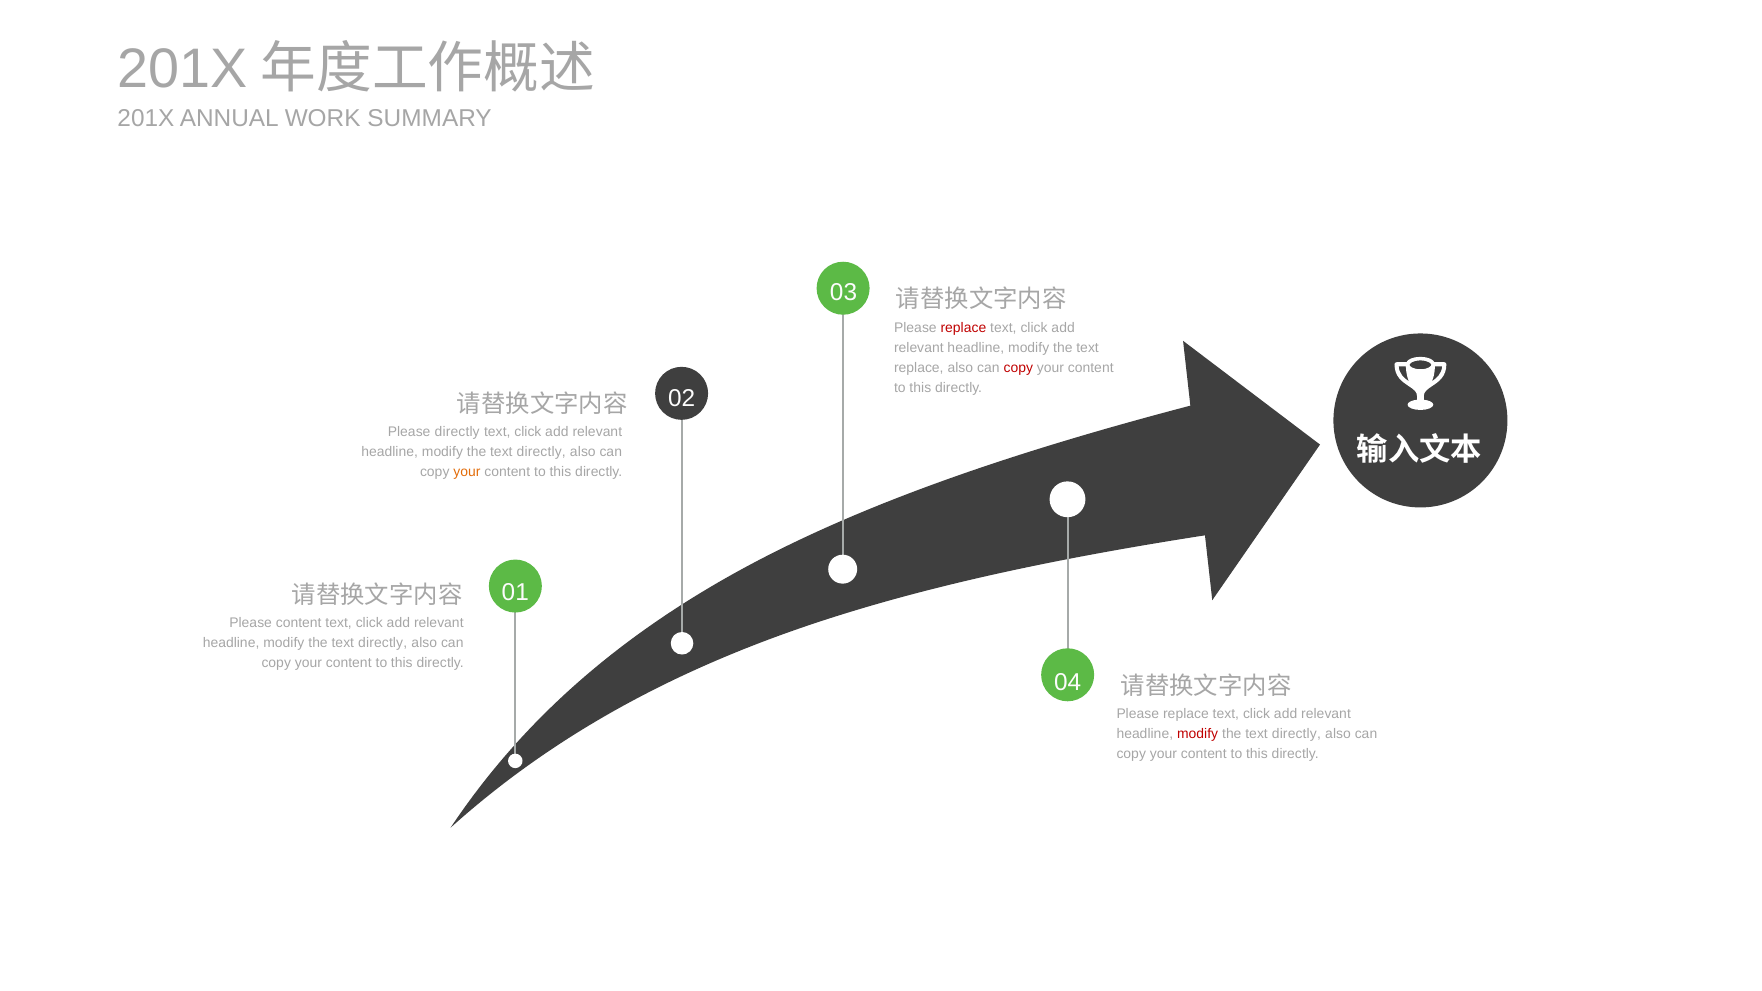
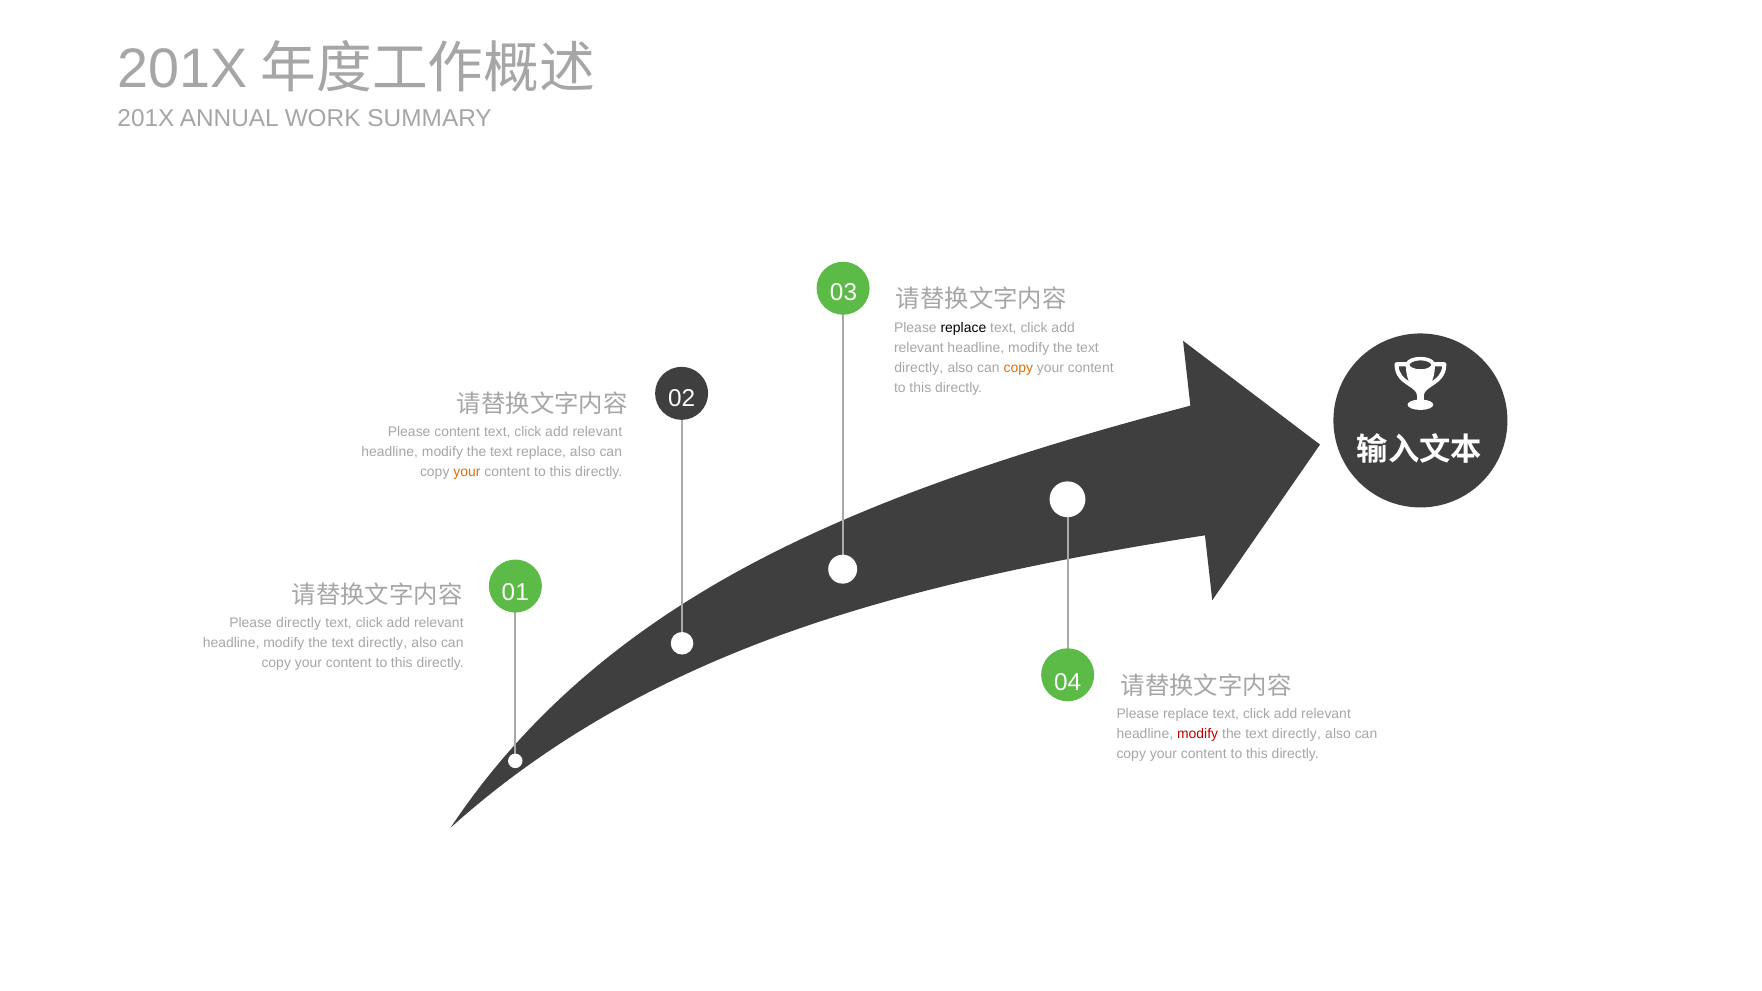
replace colour: red -> black (963, 328)
replace: replace -> directly (919, 368)
copy colour: red -> orange (1018, 368)
Please directly: directly -> content (457, 432)
directly: directly -> replace (541, 452)
Please content: content -> directly (299, 623)
